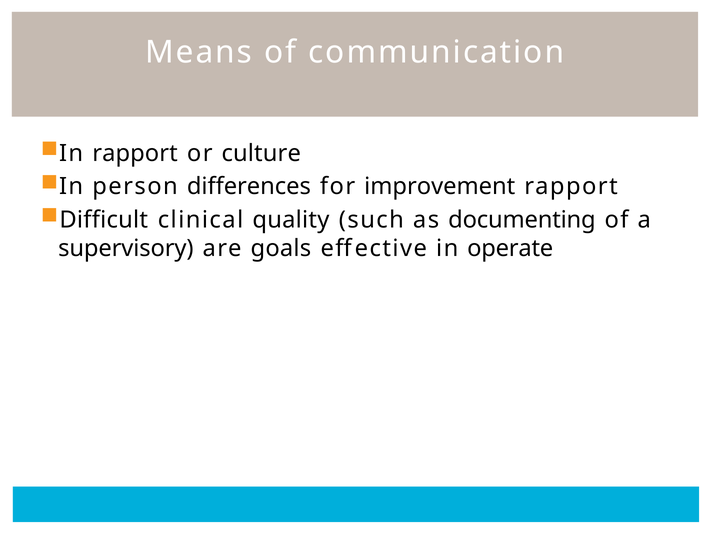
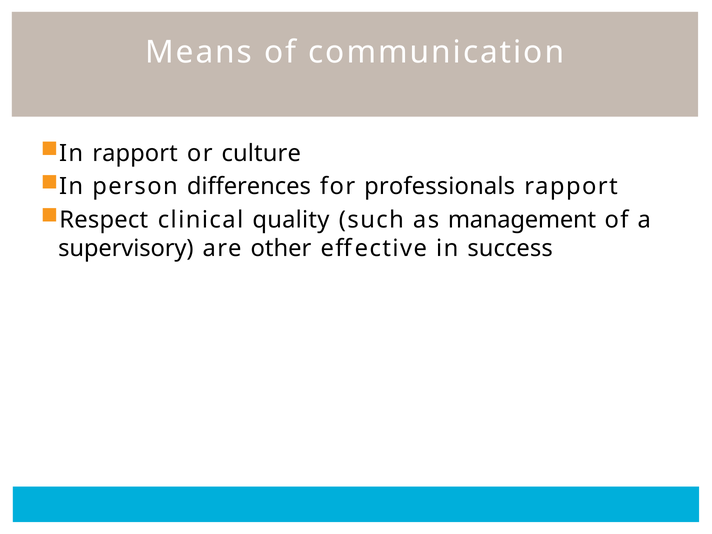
improvement: improvement -> professionals (440, 187)
Difficult: Difficult -> Respect (104, 220)
documenting: documenting -> management (522, 220)
goals: goals -> other (281, 248)
operate: operate -> success (510, 248)
